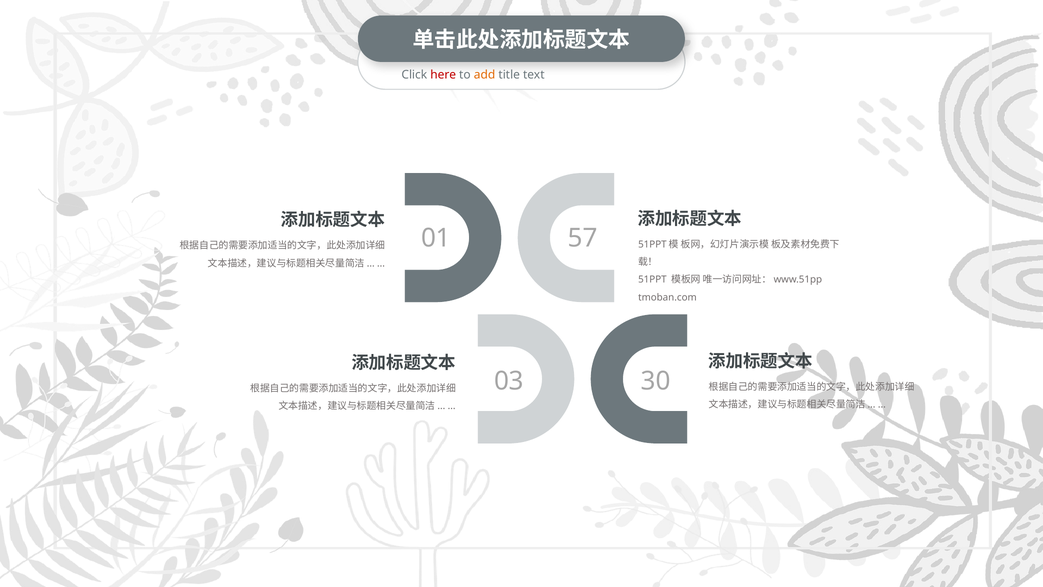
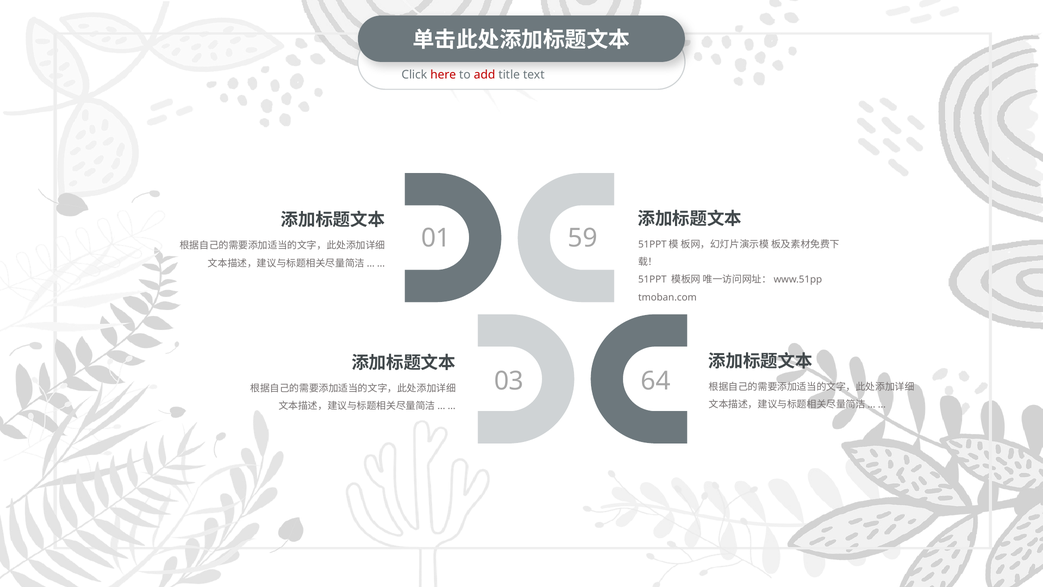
add colour: orange -> red (485, 75)
57: 57 -> 59 (583, 238)
30: 30 -> 64 (656, 381)
